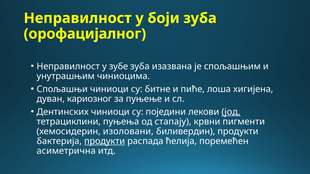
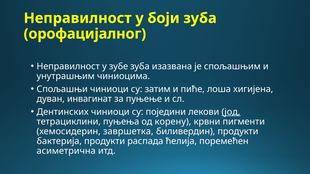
битне: битне -> затим (158, 89)
кариозног: кариозног -> инвагинат (89, 99)
стапају: стапају -> корену (173, 122)
изоловани: изоловани -> завршетка (128, 132)
продукти underline: present -> none (105, 141)
